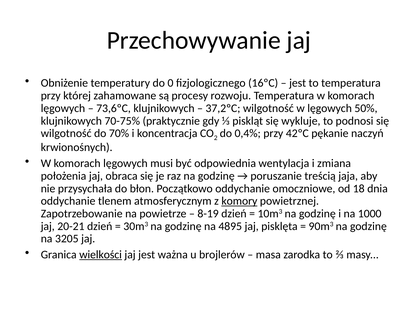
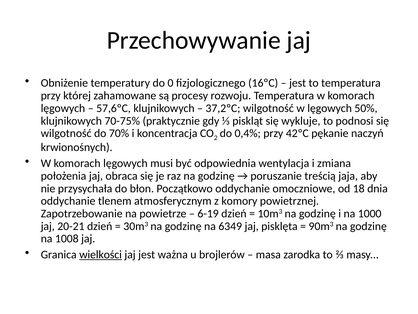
73,6ºC: 73,6ºC -> 57,6ºC (114, 108)
komory underline: present -> none (239, 201)
8-19: 8-19 -> 6-19 (208, 213)
4895: 4895 -> 6349 (230, 226)
3205: 3205 -> 1008 (67, 238)
